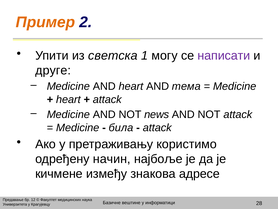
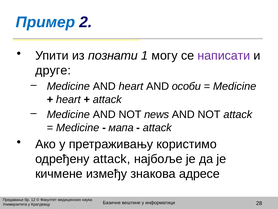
Пример colour: orange -> blue (45, 22)
светска: светска -> познати (113, 55)
тема: тема -> особи (186, 86)
била: била -> мапа (121, 127)
одређену начин: начин -> attack (112, 159)
